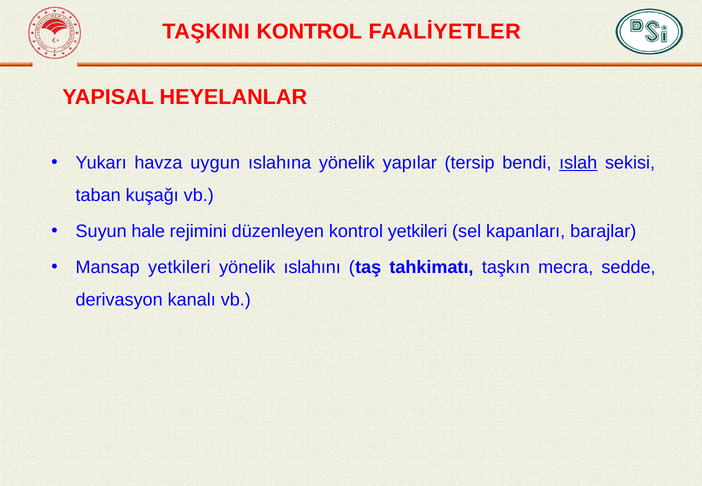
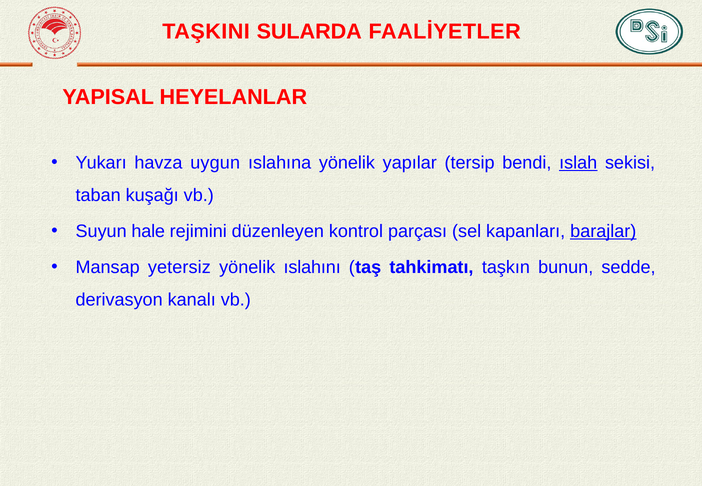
TAŞKINI KONTROL: KONTROL -> SULARDA (309, 32)
kontrol yetkileri: yetkileri -> parçası (418, 231)
barajlar underline: none -> present (603, 231)
Mansap yetkileri: yetkileri -> yetersiz (179, 267)
mecra: mecra -> bunun (566, 267)
